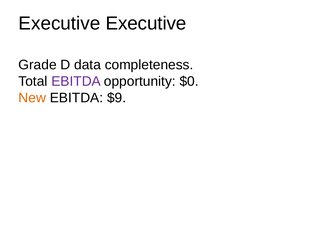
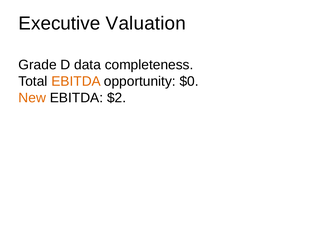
Executive Executive: Executive -> Valuation (146, 23)
EBITDA colour: purple -> orange (76, 81)
$9: $9 -> $2 (117, 98)
